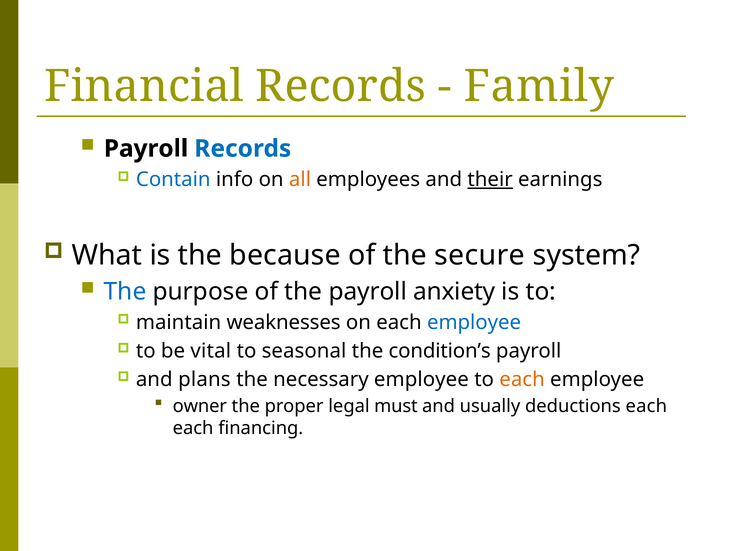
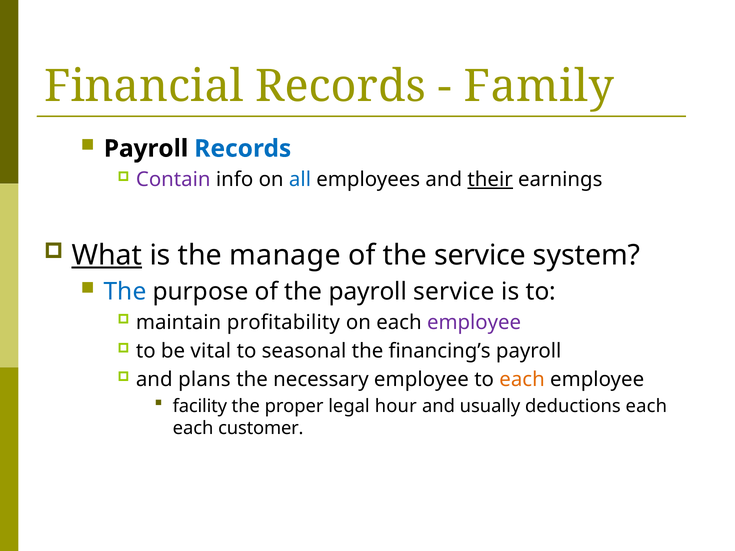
Contain colour: blue -> purple (173, 179)
all colour: orange -> blue (300, 179)
What underline: none -> present (107, 255)
because: because -> manage (285, 255)
the secure: secure -> service (480, 255)
payroll anxiety: anxiety -> service (454, 292)
weaknesses: weaknesses -> profitability (283, 322)
employee colour: blue -> purple (474, 322)
condition’s: condition’s -> financing’s (440, 351)
owner: owner -> facility (200, 406)
must: must -> hour (396, 406)
financing: financing -> customer (261, 428)
